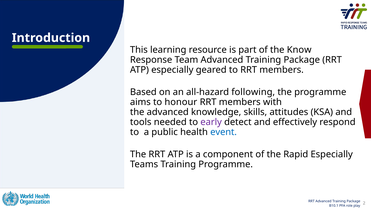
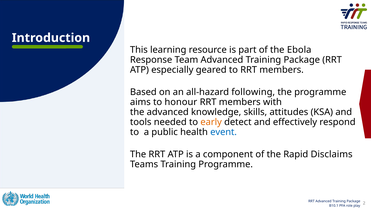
Know: Know -> Ebola (299, 50)
early colour: purple -> orange (211, 122)
Rapid Especially: Especially -> Disclaims (332, 155)
